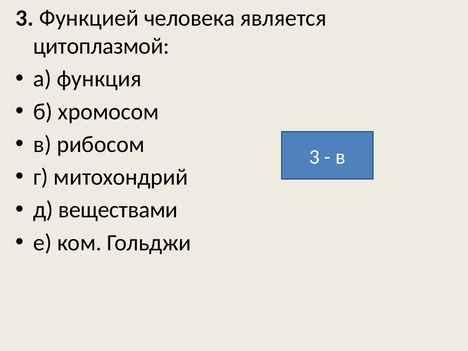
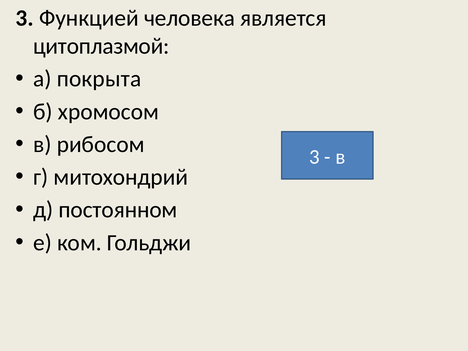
функция: функция -> покрыта (99, 79)
веществами: веществами -> постоянном (118, 210)
